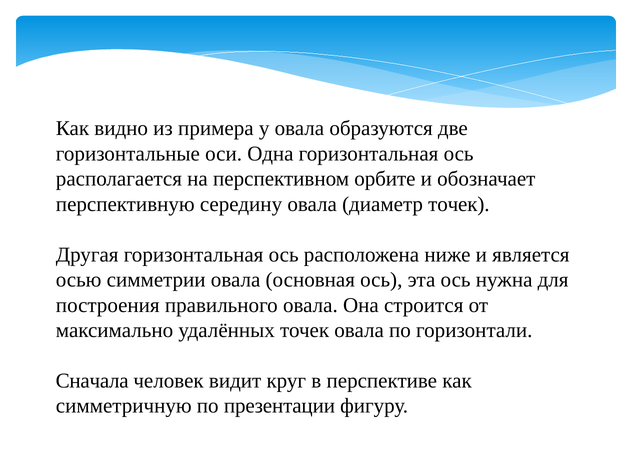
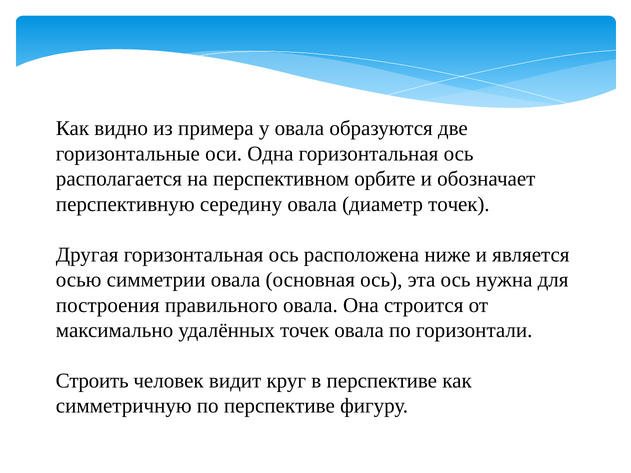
Сначала: Сначала -> Строить (92, 381)
по презентации: презентации -> перспективе (279, 406)
